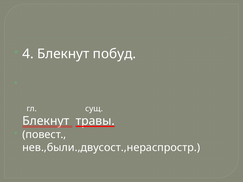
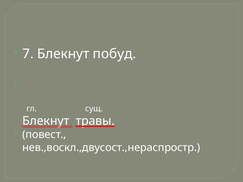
4: 4 -> 7 (28, 54)
нев.,были.,двусост.,нераспростр: нев.,были.,двусост.,нераспростр -> нев.,воскл.,двусост.,нераспростр (111, 148)
